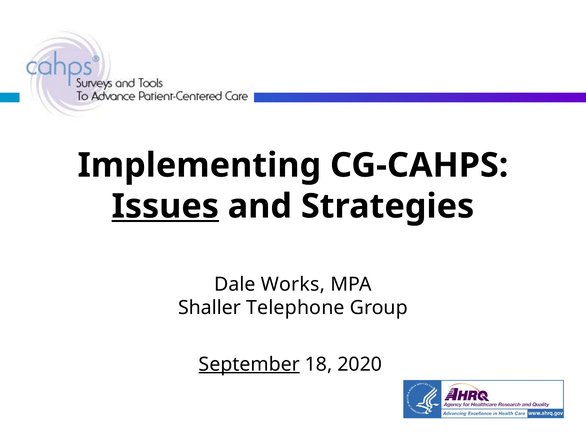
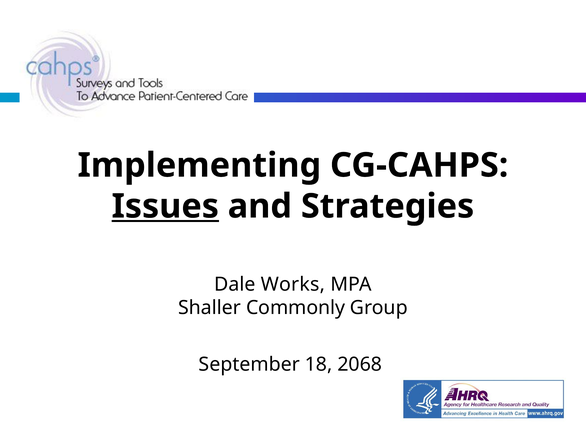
Telephone: Telephone -> Commonly (296, 308)
September underline: present -> none (249, 365)
2020: 2020 -> 2068 (360, 365)
